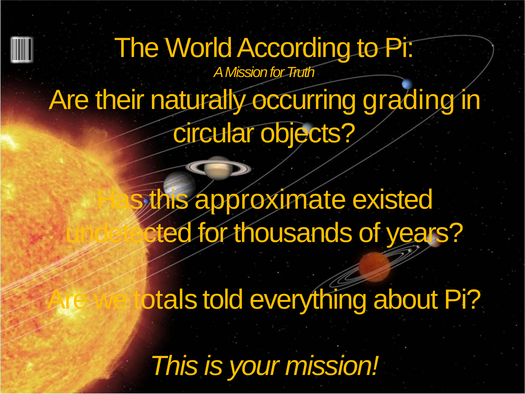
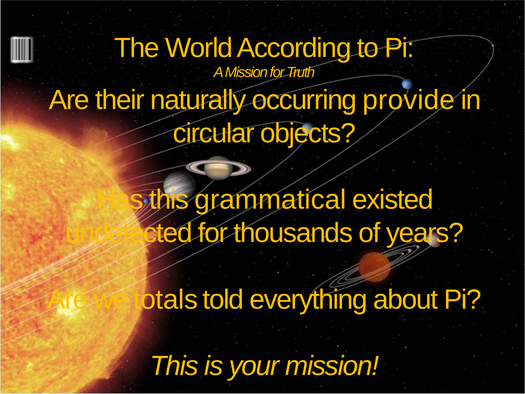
grading: grading -> provide (409, 100)
approximate: approximate -> grammatical (271, 200)
